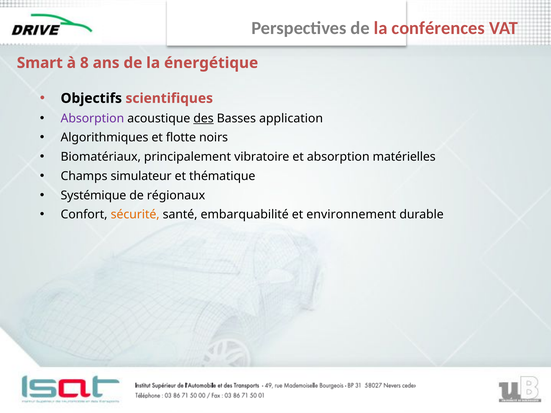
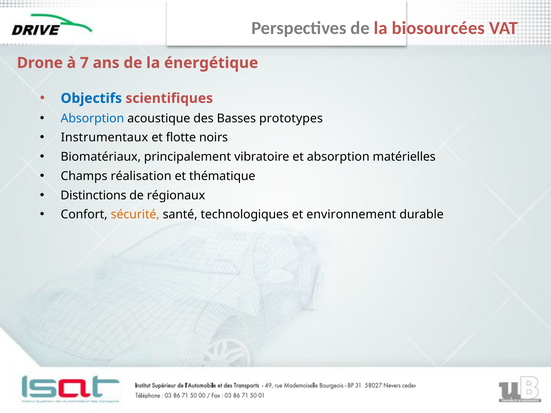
conférences: conférences -> biosourcées (438, 28)
Smart: Smart -> Drone (40, 63)
8: 8 -> 7 (84, 63)
Objectifs colour: black -> blue (91, 98)
Absorption colour: purple -> blue (92, 118)
des underline: present -> none (204, 118)
application: application -> prototypes (291, 118)
Algorithmiques: Algorithmiques -> Instrumentaux (104, 138)
simulateur: simulateur -> réalisation (141, 176)
Systémique: Systémique -> Distinctions (93, 195)
embarquabilité: embarquabilité -> technologiques (245, 215)
